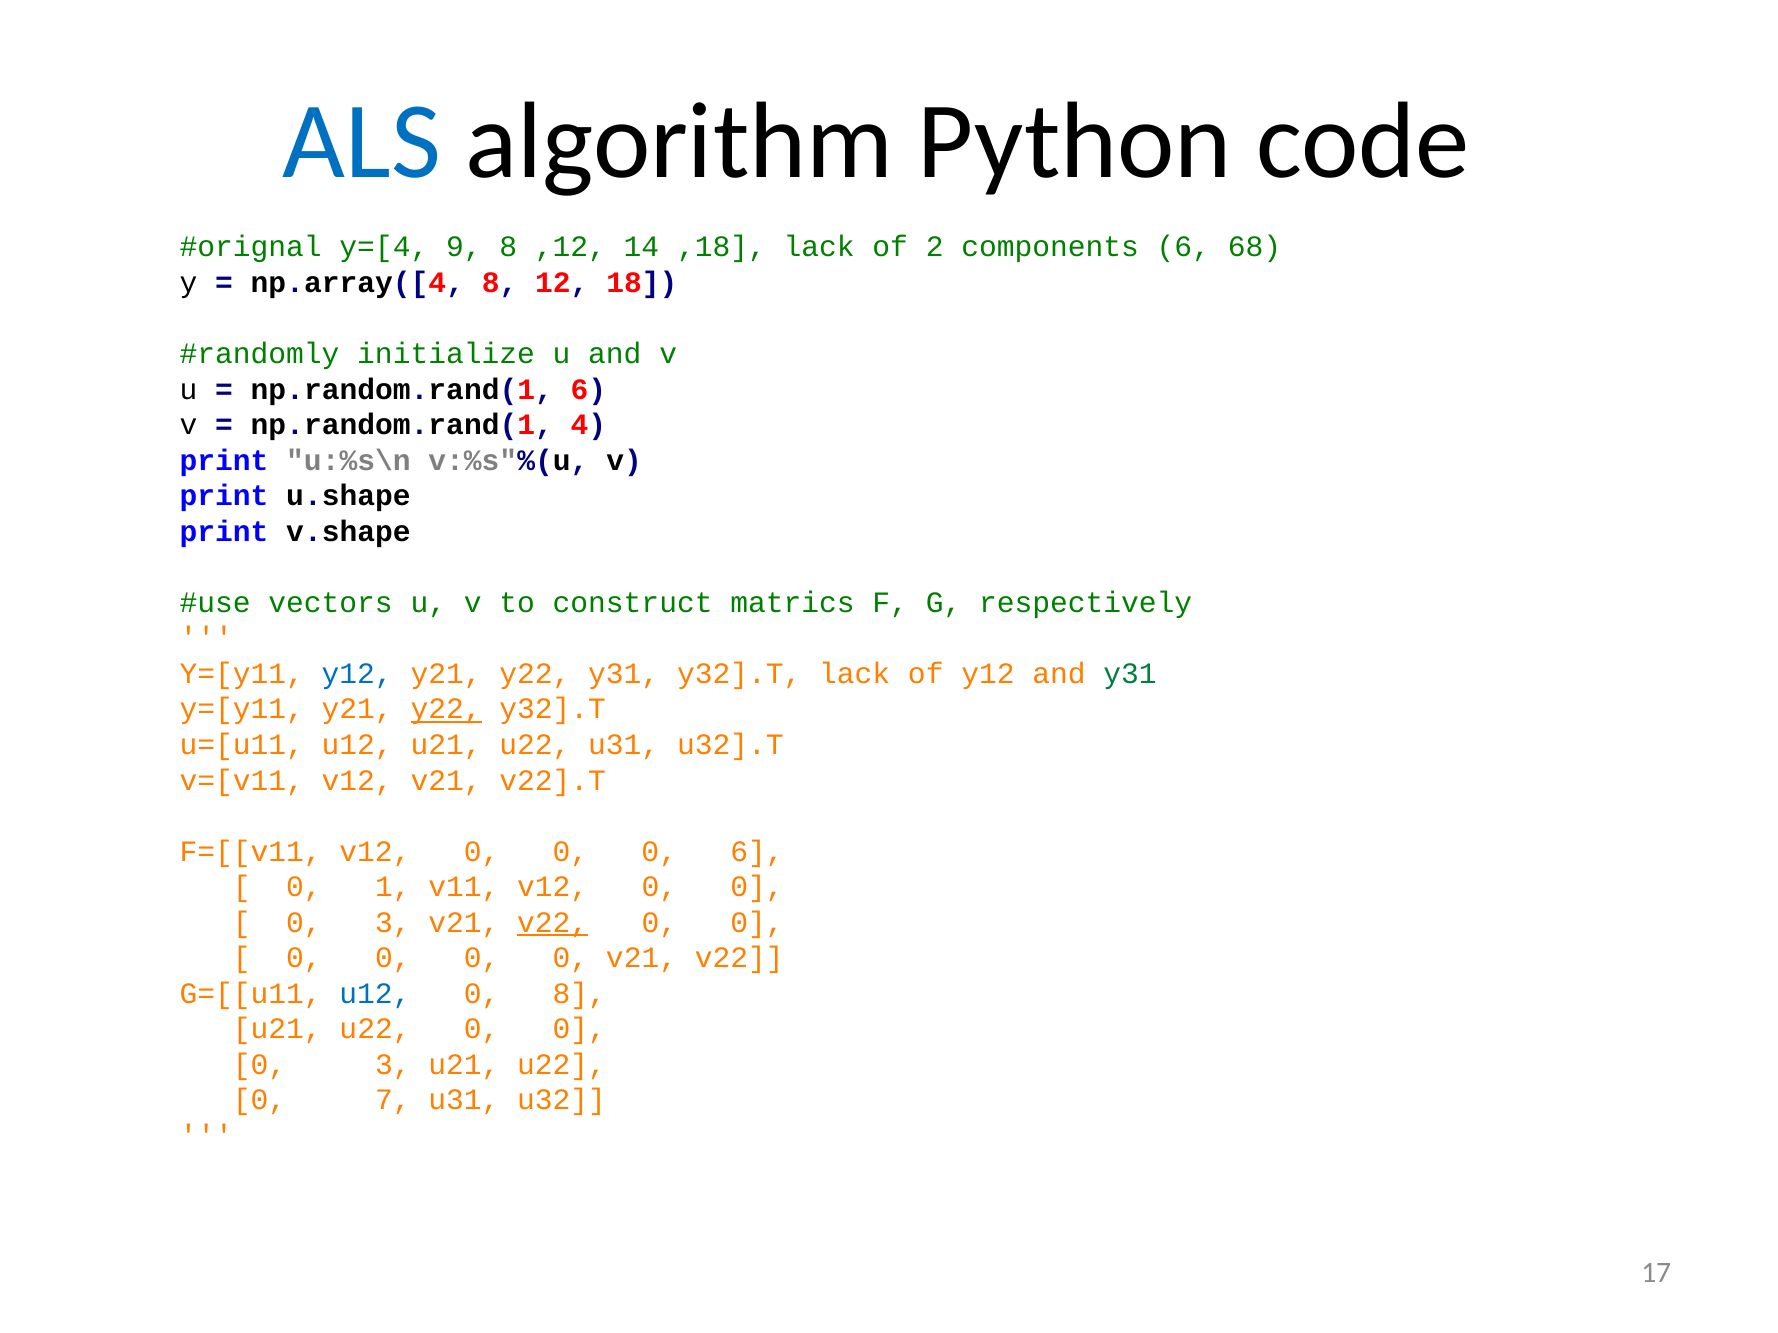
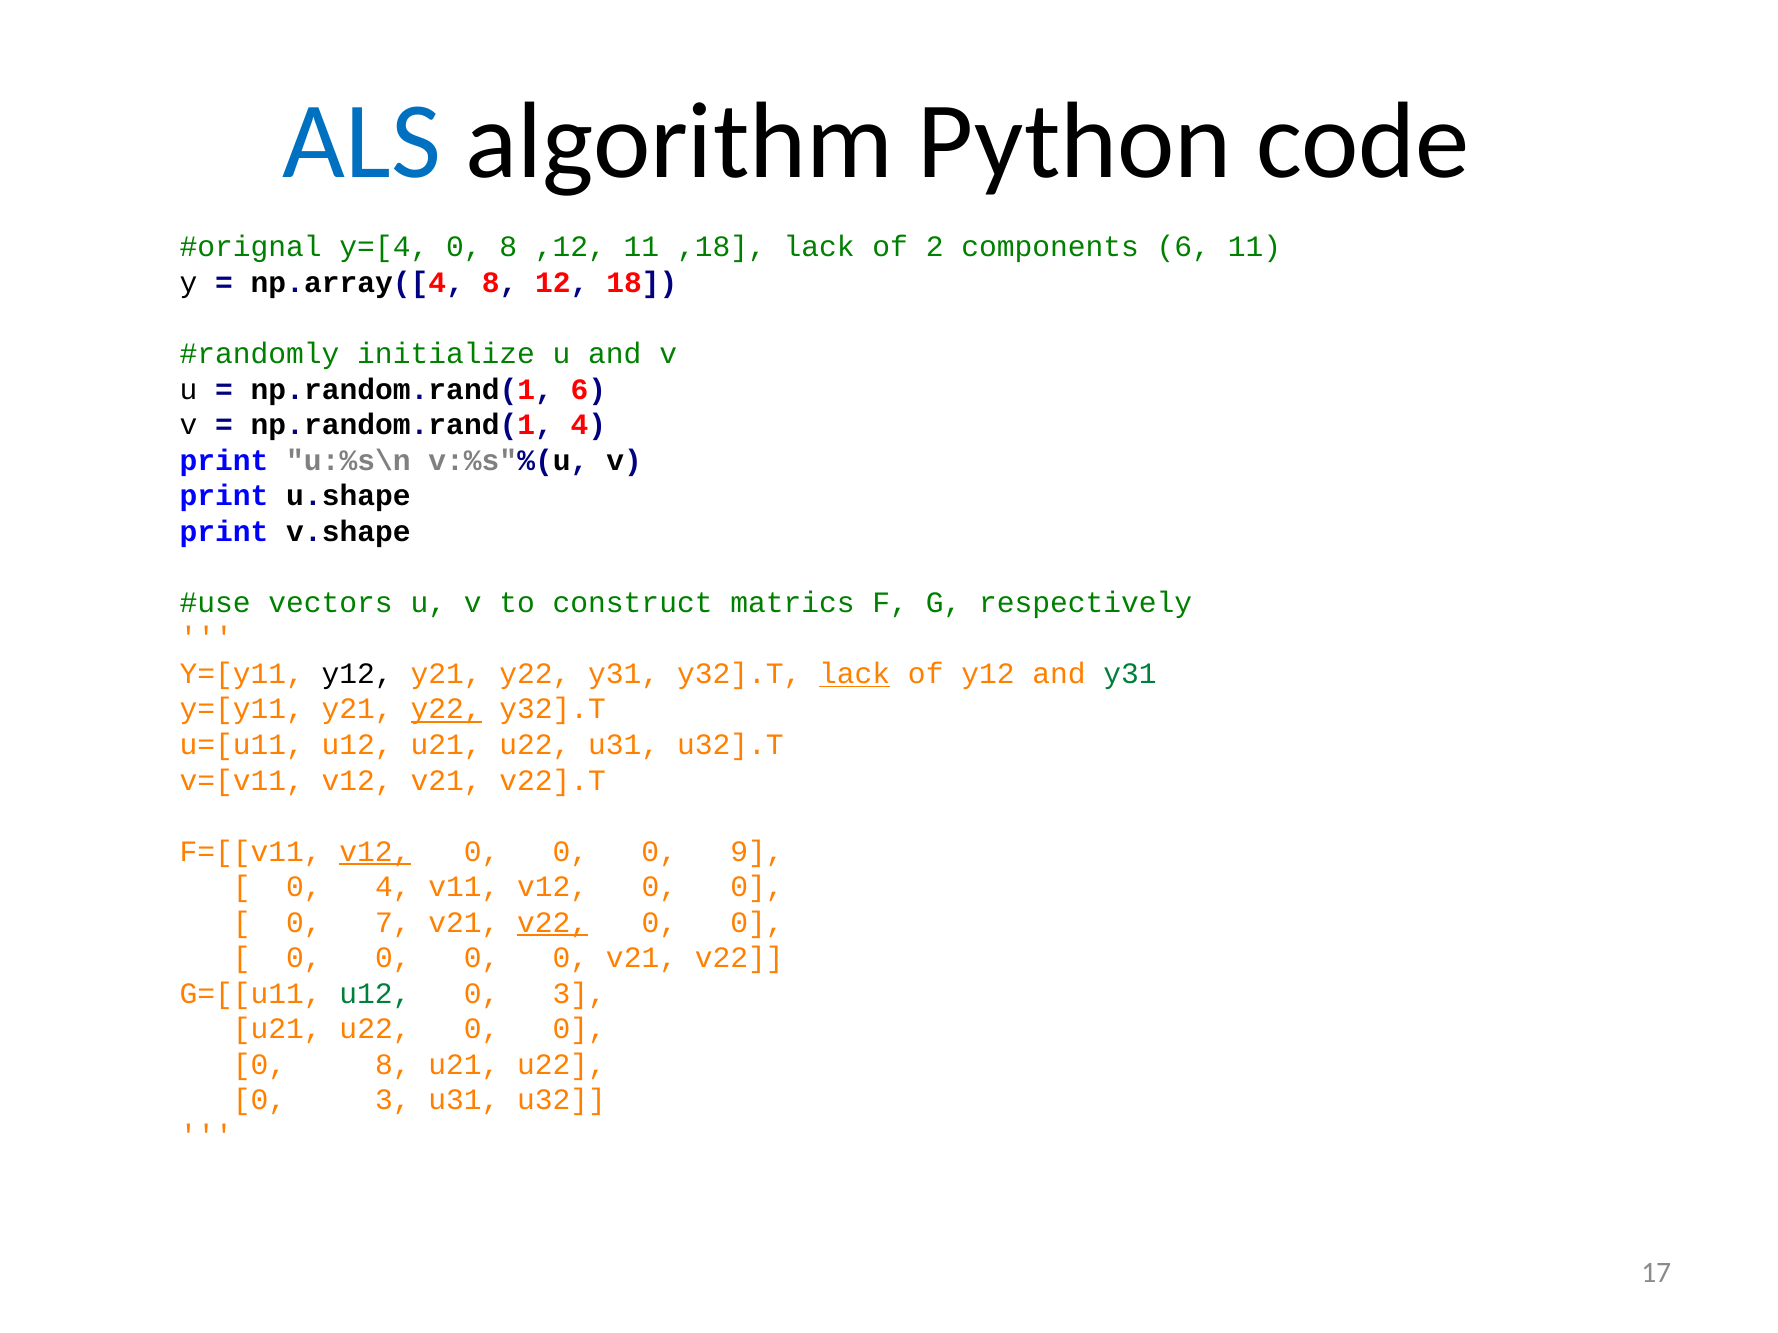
y=[4 9: 9 -> 0 (464, 247)
,12 14: 14 -> 11 (641, 247)
6 68: 68 -> 11 (1254, 247)
y12 colour: blue -> black (357, 674)
lack underline: none -> present (855, 674)
v12 underline: none -> present (375, 852)
0 6: 6 -> 9 (757, 852)
0 1: 1 -> 4 (393, 887)
3: 3 -> 7 (393, 923)
u12 colour: blue -> green (375, 994)
8: 8 -> 3 (579, 994)
3: 3 -> 8 (393, 1065)
7: 7 -> 3 (393, 1101)
